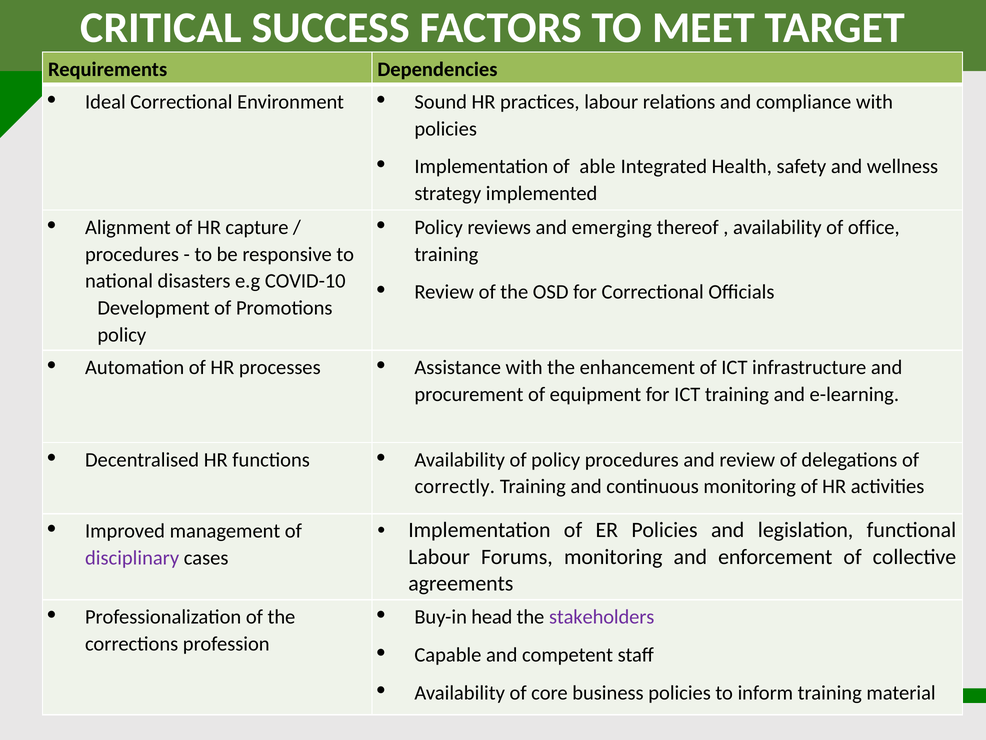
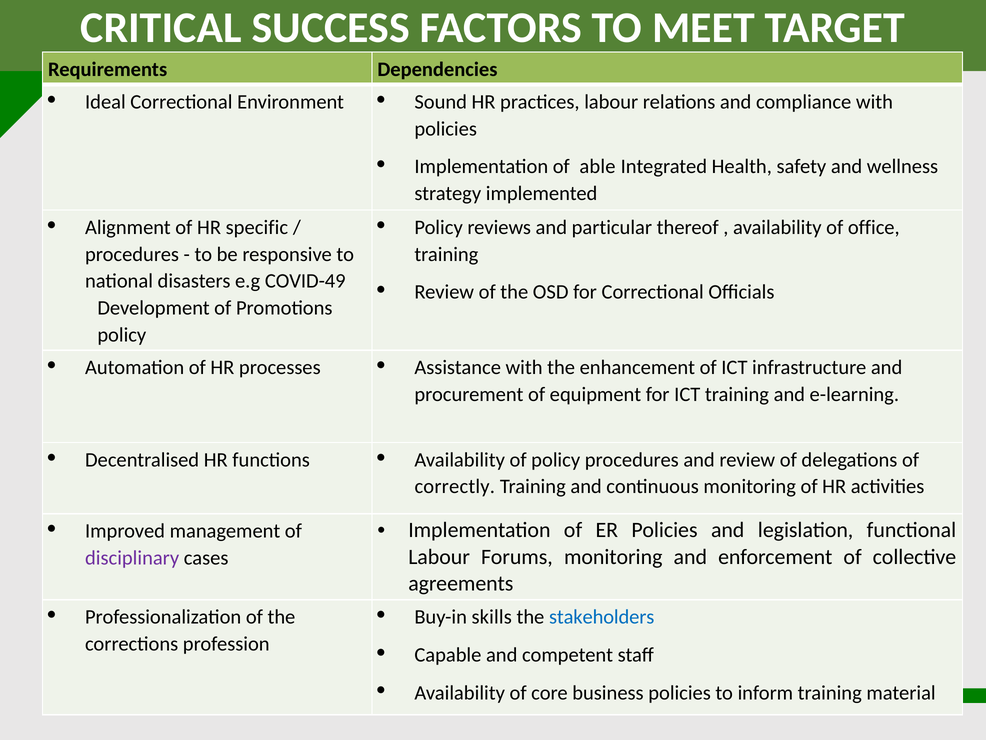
capture: capture -> specific (257, 227)
emerging: emerging -> particular (612, 227)
COVID-10: COVID-10 -> COVID-49 (305, 281)
head: head -> skills (492, 617)
stakeholders colour: purple -> blue (602, 617)
